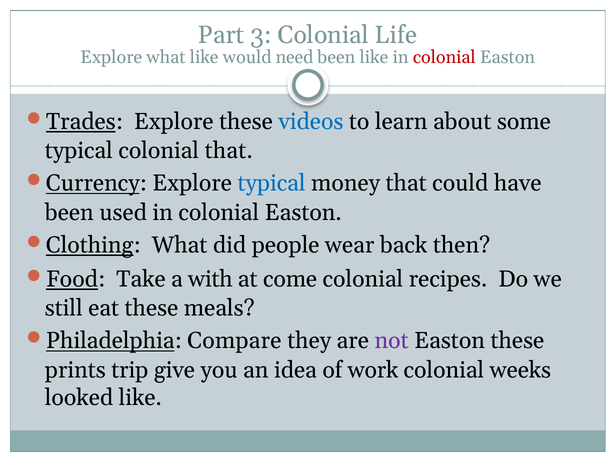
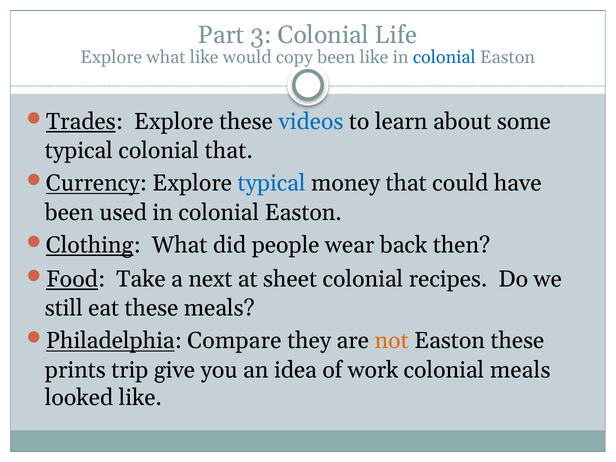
need: need -> copy (294, 57)
colonial colour: red -> blue (444, 57)
with: with -> next (210, 279)
come: come -> sheet (290, 279)
not colour: purple -> orange (392, 341)
colonial weeks: weeks -> meals (520, 370)
